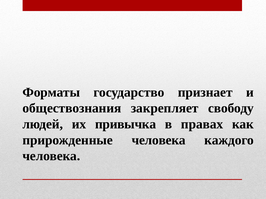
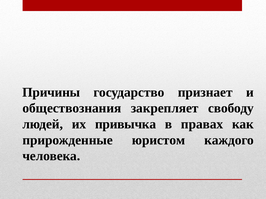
Форматы: Форматы -> Причины (51, 93)
прирожденные человека: человека -> юристом (159, 140)
